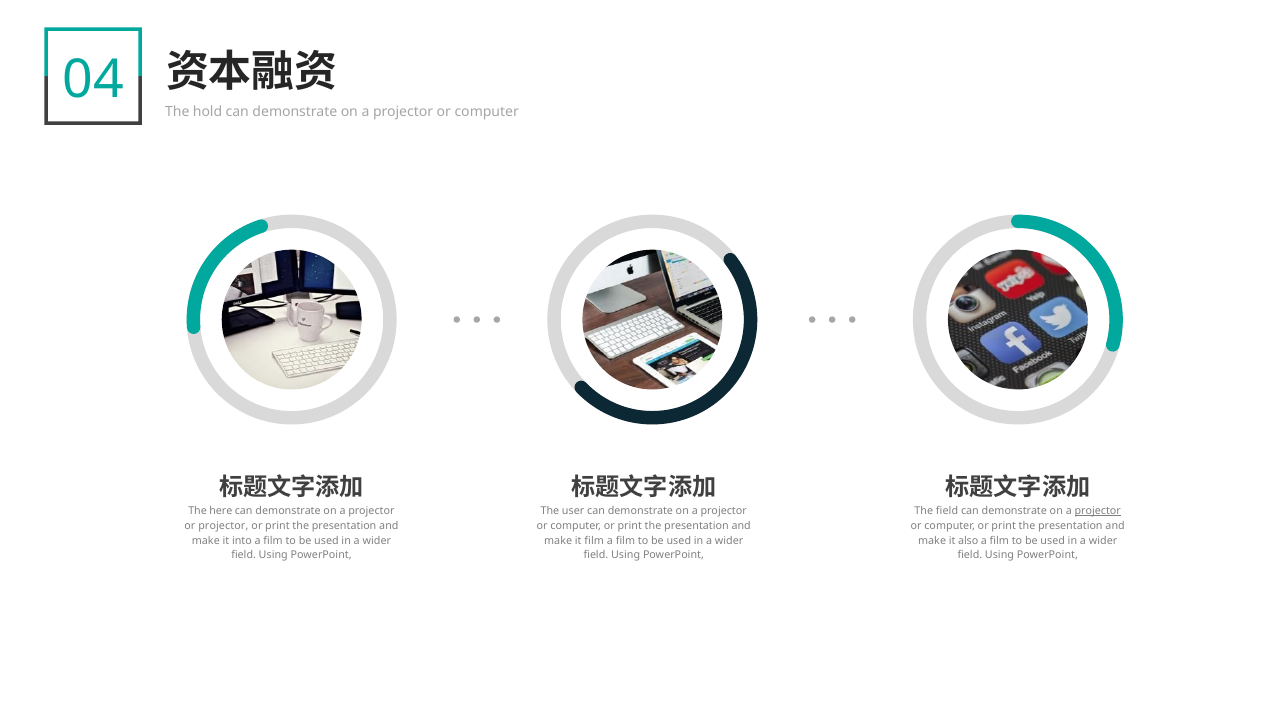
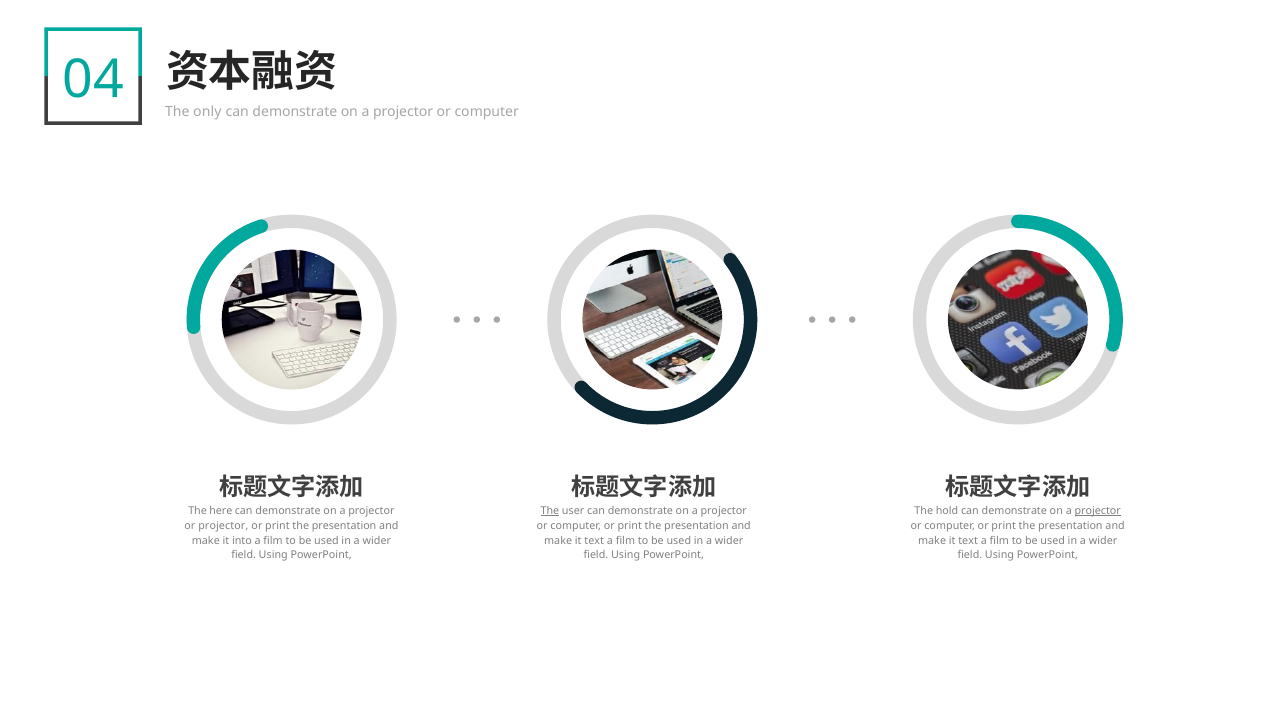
hold: hold -> only (207, 111)
The underline: none -> present (550, 512)
The field: field -> hold (947, 512)
film: film -> text (594, 541)
also: also -> text (968, 541)
